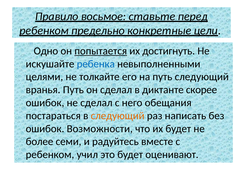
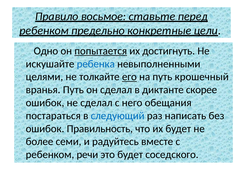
его underline: none -> present (129, 77)
путь следующий: следующий -> крошечный (202, 77)
следующий colour: orange -> blue (118, 116)
Возможности: Возможности -> Правильность (100, 129)
учил: учил -> речи (87, 155)
оценивают: оценивают -> соседского (172, 155)
